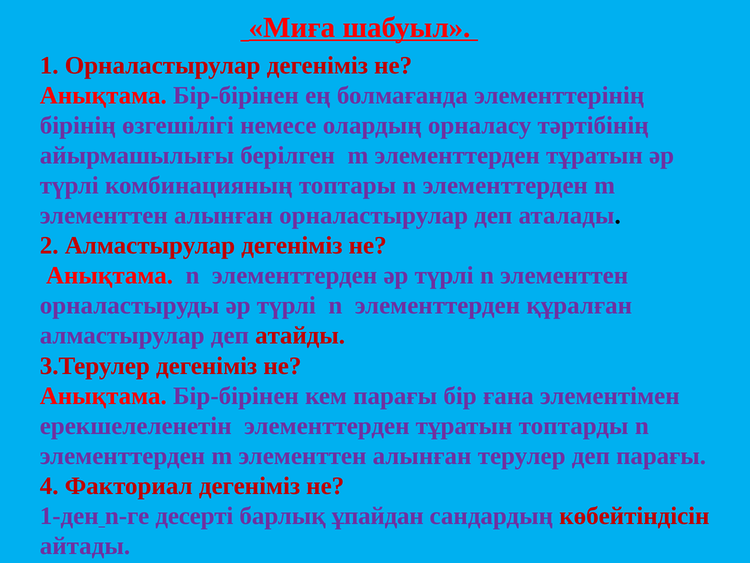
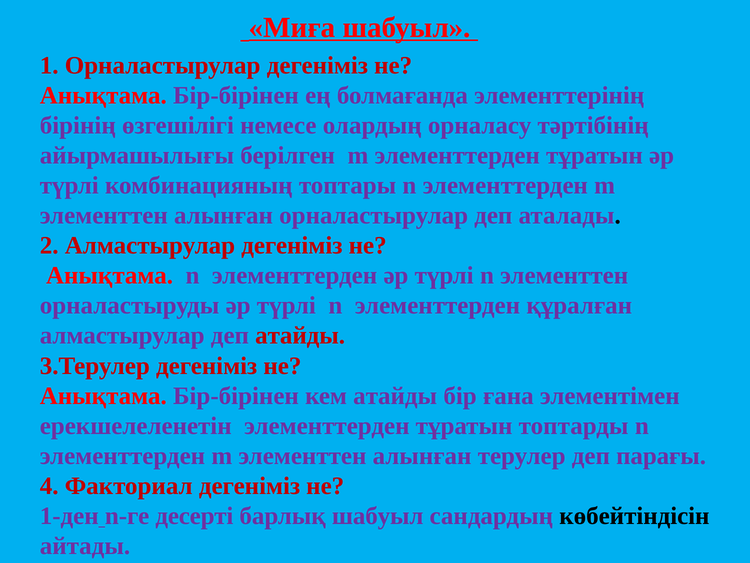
кем парағы: парағы -> атайды (395, 395)
барлық ұпайдан: ұпайдан -> шабуыл (378, 515)
көбейтіндісін colour: red -> black (634, 515)
